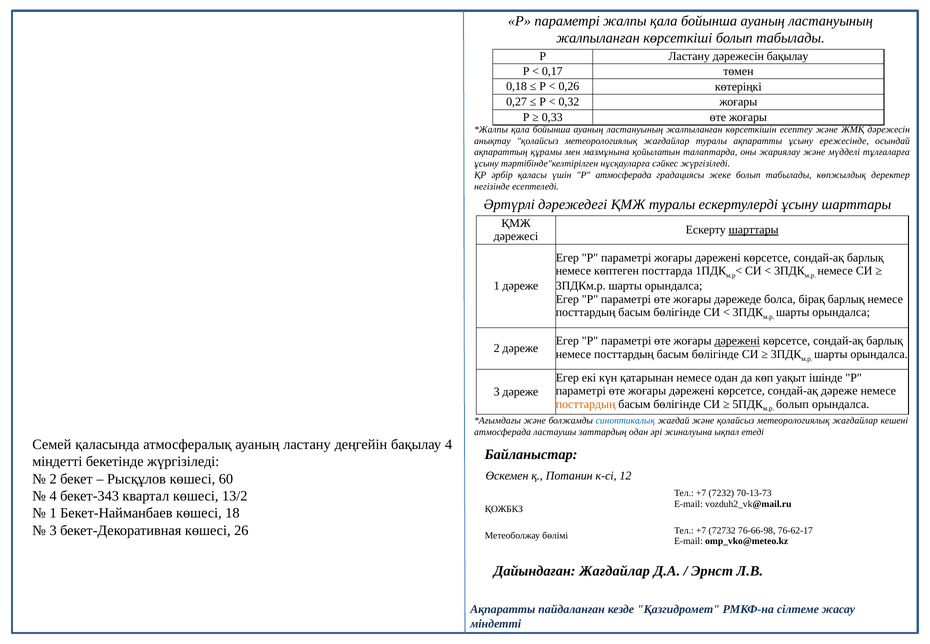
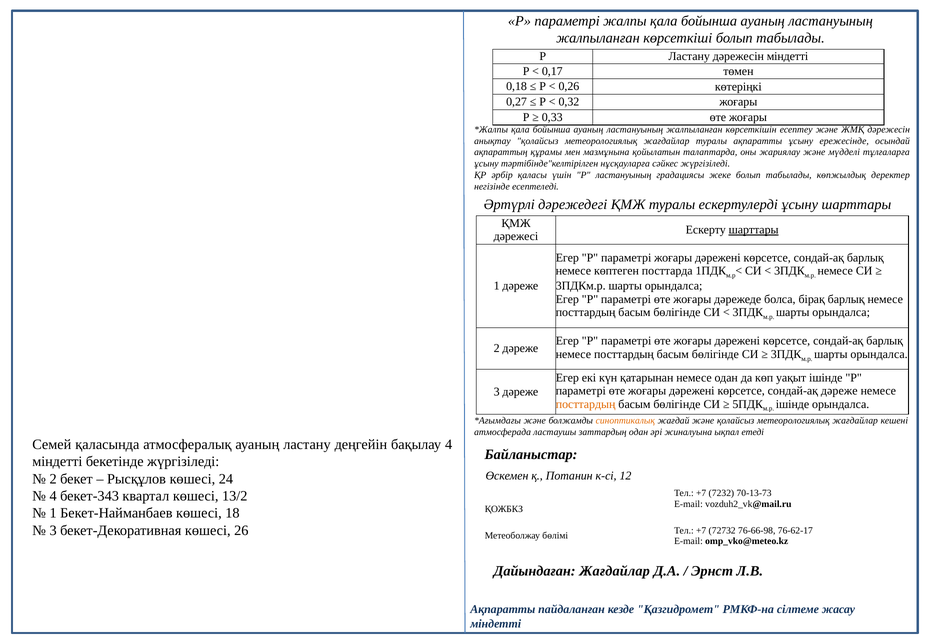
дәрежесін бақылау: бақылау -> міндетті (788, 56)
Р атмосферада: атмосферада -> ластануының (623, 175)
дәрежені underline: present -> none (737, 341)
болып: болып -> ішінде (792, 404)
синоптикалық colour: blue -> orange (625, 420)
60: 60 -> 24 (226, 479)
